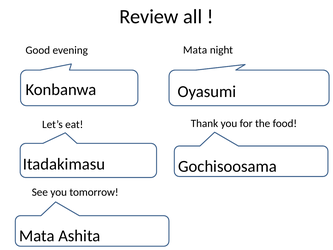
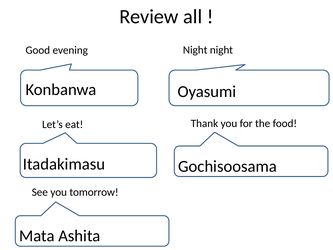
evening Mata: Mata -> Night (195, 50)
